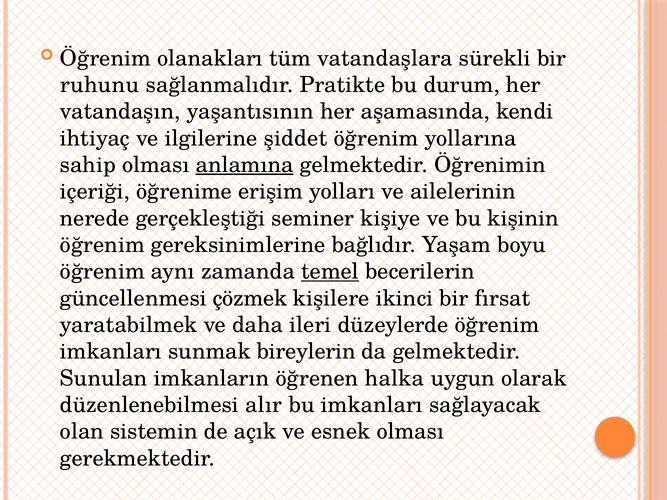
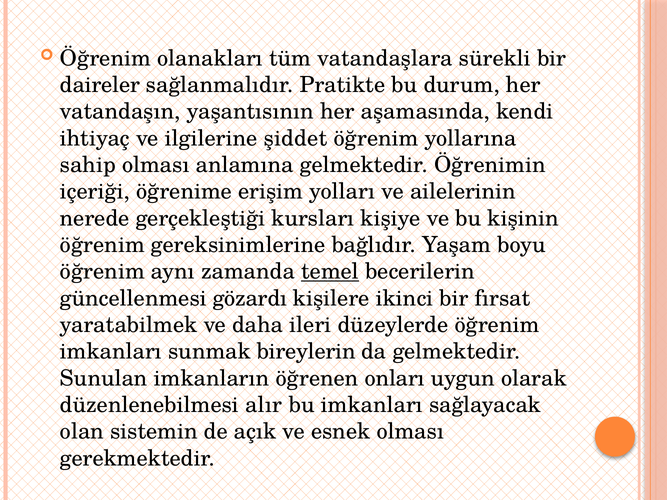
ruhunu: ruhunu -> daireler (100, 85)
anlamına underline: present -> none (245, 165)
seminer: seminer -> kursları (313, 218)
çözmek: çözmek -> gözardı (250, 298)
halka: halka -> onları (395, 378)
